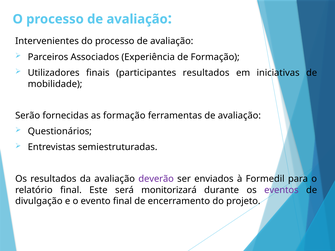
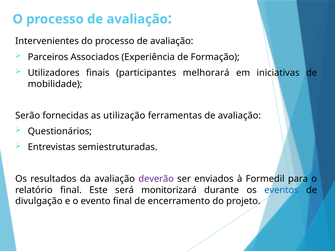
participantes resultados: resultados -> melhorará (206, 73)
as formação: formação -> utilização (124, 116)
eventos colour: purple -> blue (281, 190)
